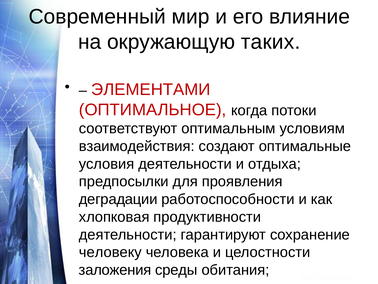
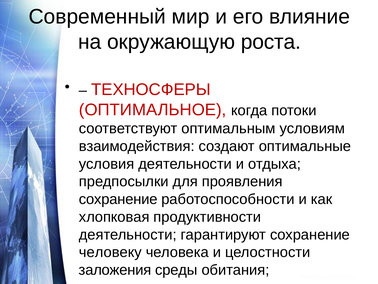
таких: таких -> роста (271, 42)
ЭЛЕМЕНТАМИ: ЭЛЕМЕНТАМИ -> ТЕХНОСФЕРЫ (151, 89)
деградации: деградации -> сохранение (118, 199)
